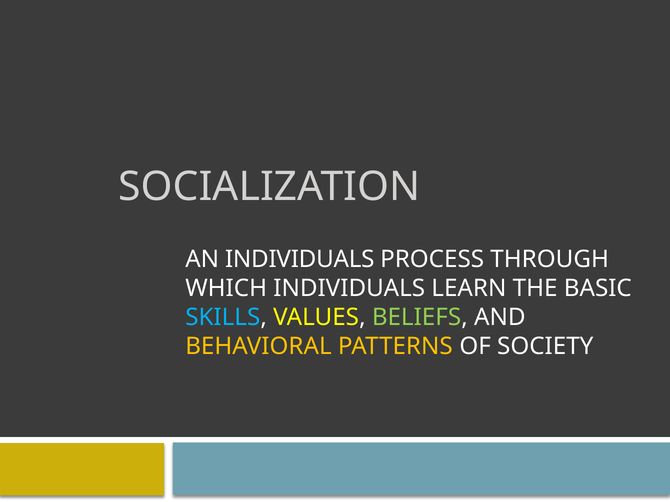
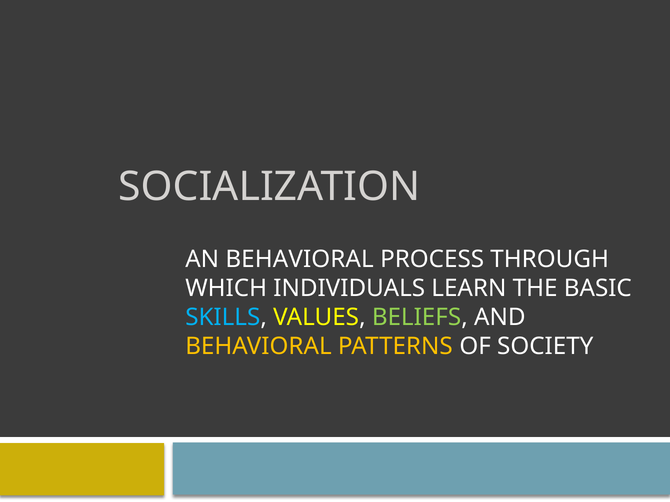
AN INDIVIDUALS: INDIVIDUALS -> BEHAVIORAL (300, 260)
